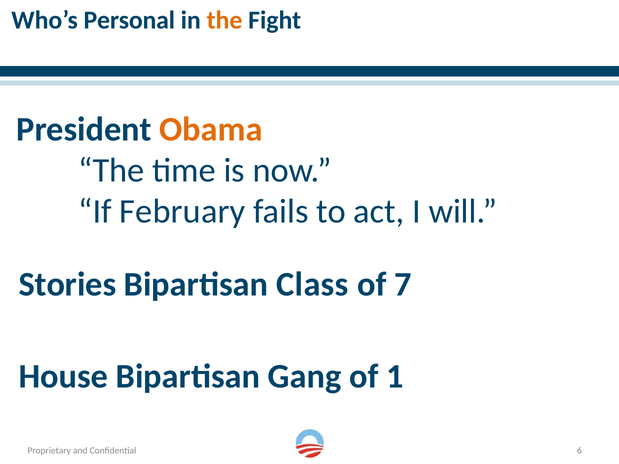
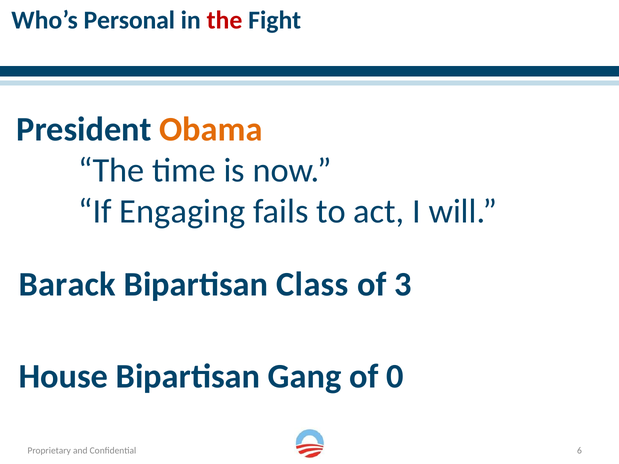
the colour: orange -> red (225, 20)
February: February -> Engaging (182, 212)
Stories: Stories -> Barack (67, 284)
7: 7 -> 3 (403, 284)
1: 1 -> 0 (395, 377)
